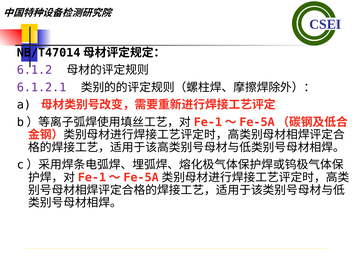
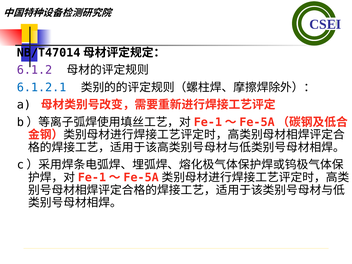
6.1.2.1 colour: purple -> blue (42, 87)
